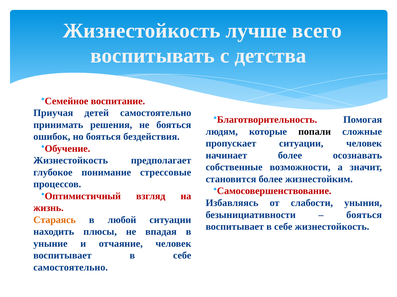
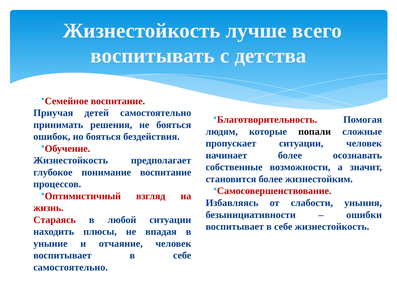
понимание стрессовые: стрессовые -> воспитание (166, 173)
бояться: бояться -> ошибки (364, 215)
Стараясь colour: orange -> red (55, 220)
